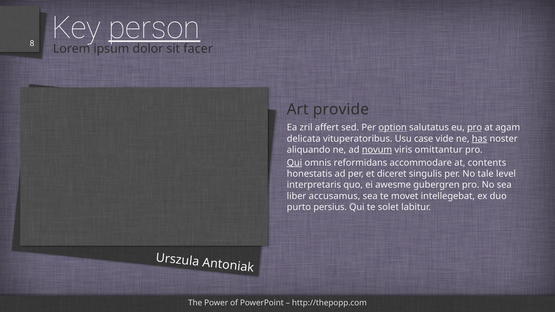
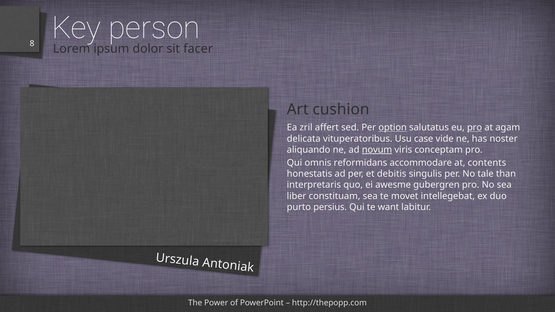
person underline: present -> none (154, 28)
provide: provide -> cushion (341, 110)
has underline: present -> none (479, 139)
omittantur: omittantur -> conceptam (439, 150)
Qui underline: present -> none (294, 163)
diceret: diceret -> debitis (392, 174)
level: level -> than (506, 174)
accusamus: accusamus -> constituam (335, 196)
solet: solet -> want (388, 207)
